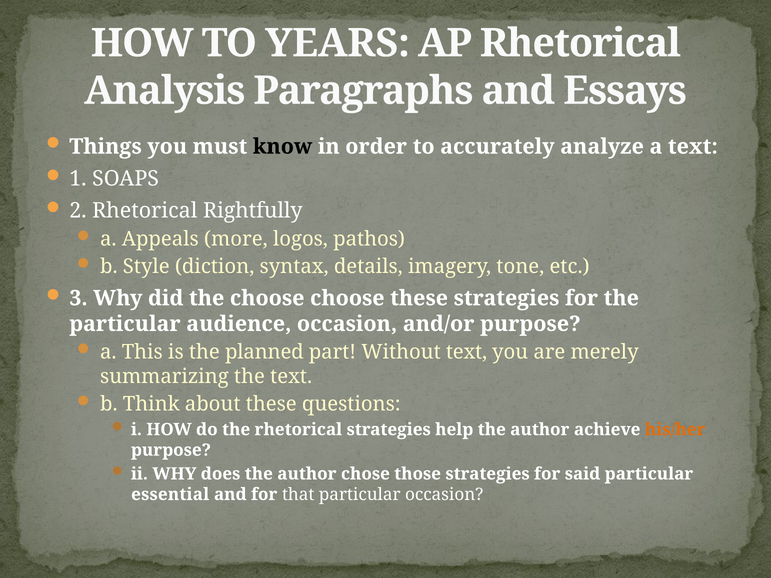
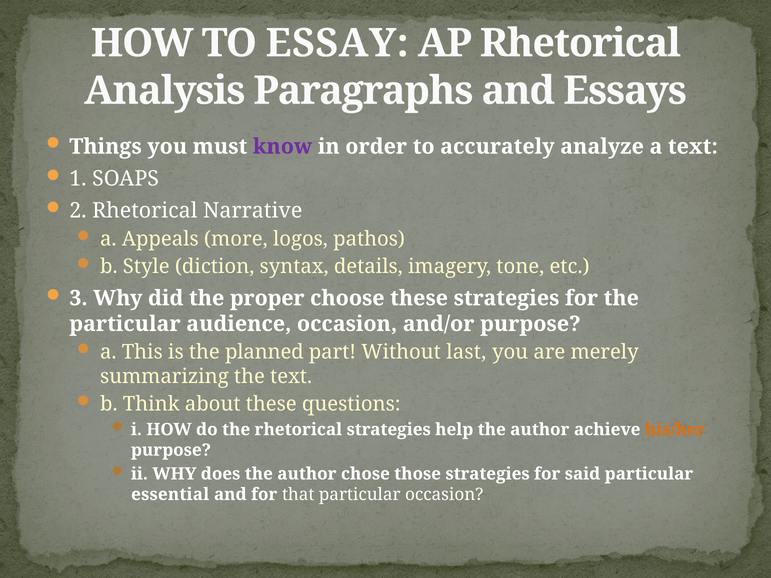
YEARS: YEARS -> ESSAY (337, 43)
know colour: black -> purple (283, 147)
Rightfully: Rightfully -> Narrative (253, 211)
the choose: choose -> proper (267, 298)
Without text: text -> last (466, 352)
